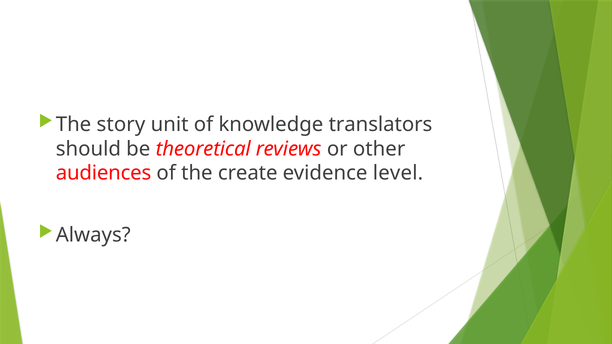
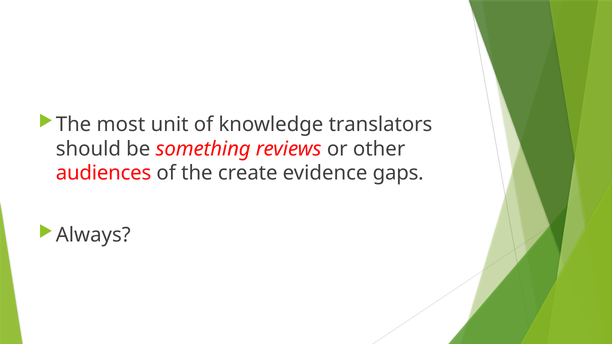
story: story -> most (121, 124)
theoretical: theoretical -> something (203, 149)
level: level -> gaps (398, 173)
